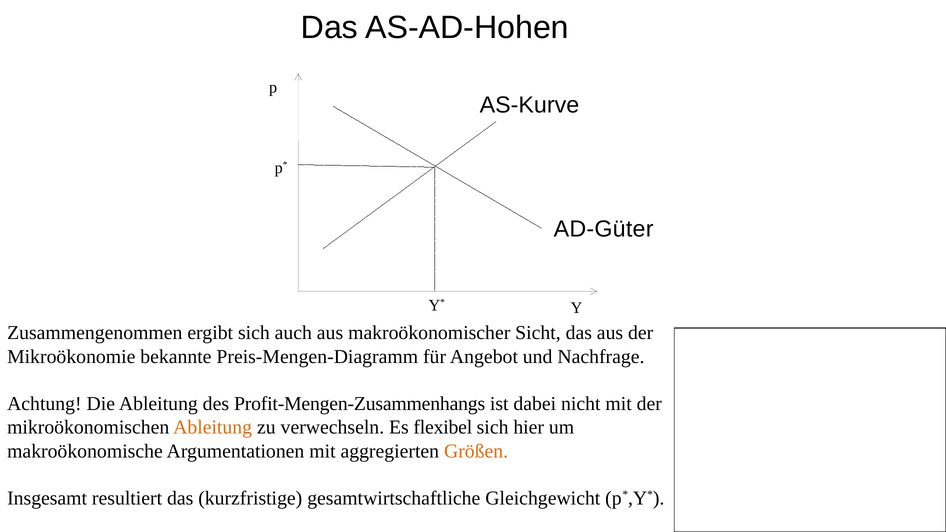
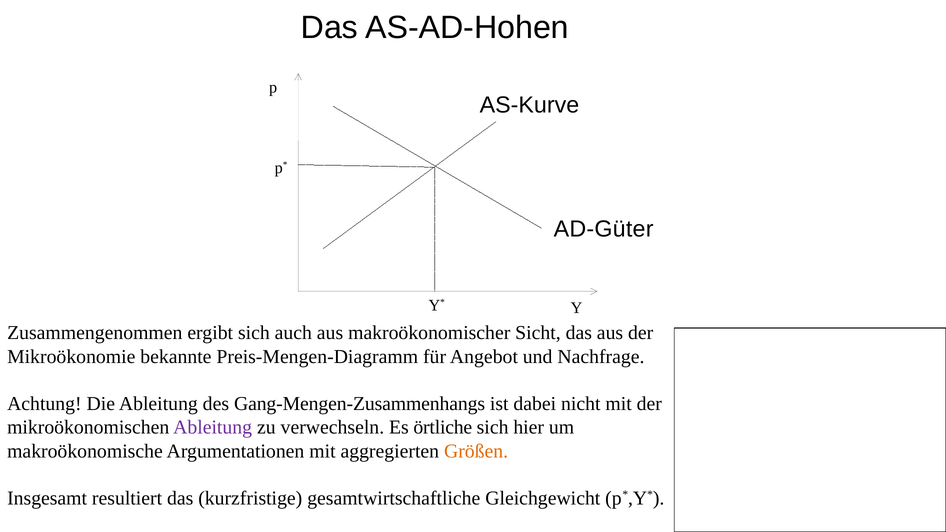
Profit-Mengen-Zusammenhangs: Profit-Mengen-Zusammenhangs -> Gang-Mengen-Zusammenhangs (360, 404)
Ableitung colour: orange -> purple (213, 428)
flexibel: flexibel -> örtliche (443, 428)
